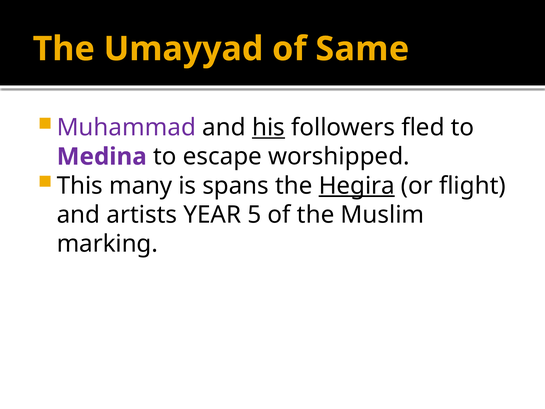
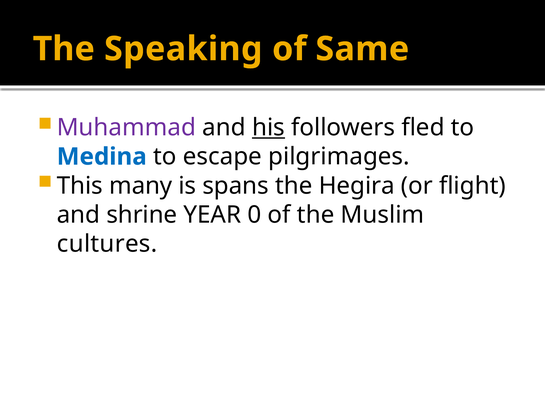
Umayyad: Umayyad -> Speaking (183, 49)
Medina colour: purple -> blue (102, 157)
worshipped: worshipped -> pilgrimages (339, 157)
Hegira underline: present -> none (357, 186)
artists: artists -> shrine (142, 215)
5: 5 -> 0 (254, 215)
marking: marking -> cultures (107, 244)
